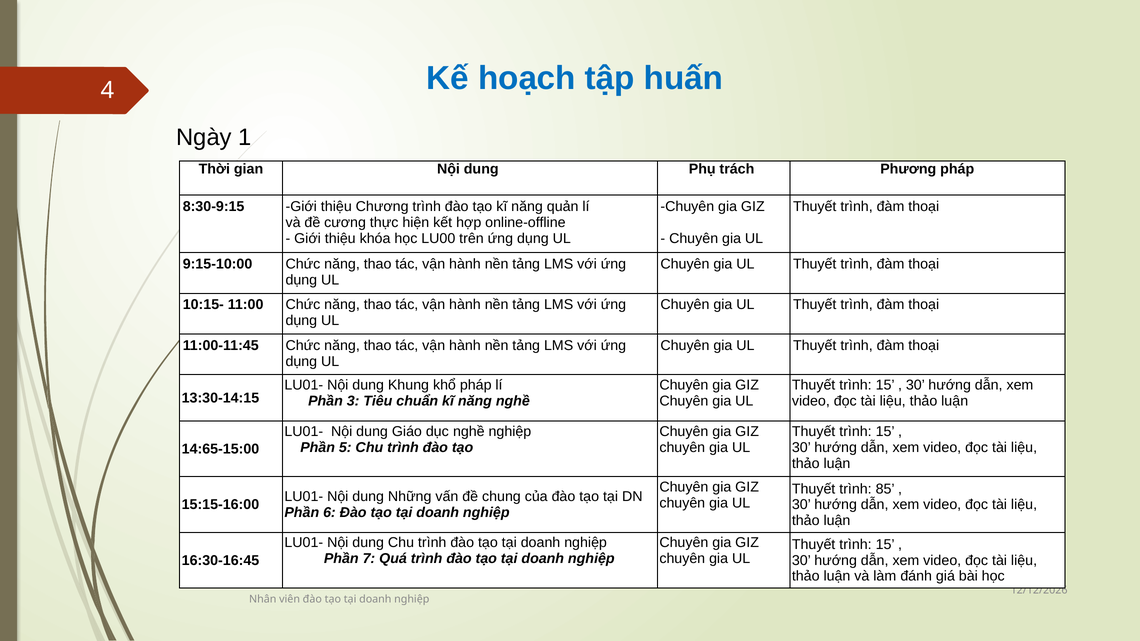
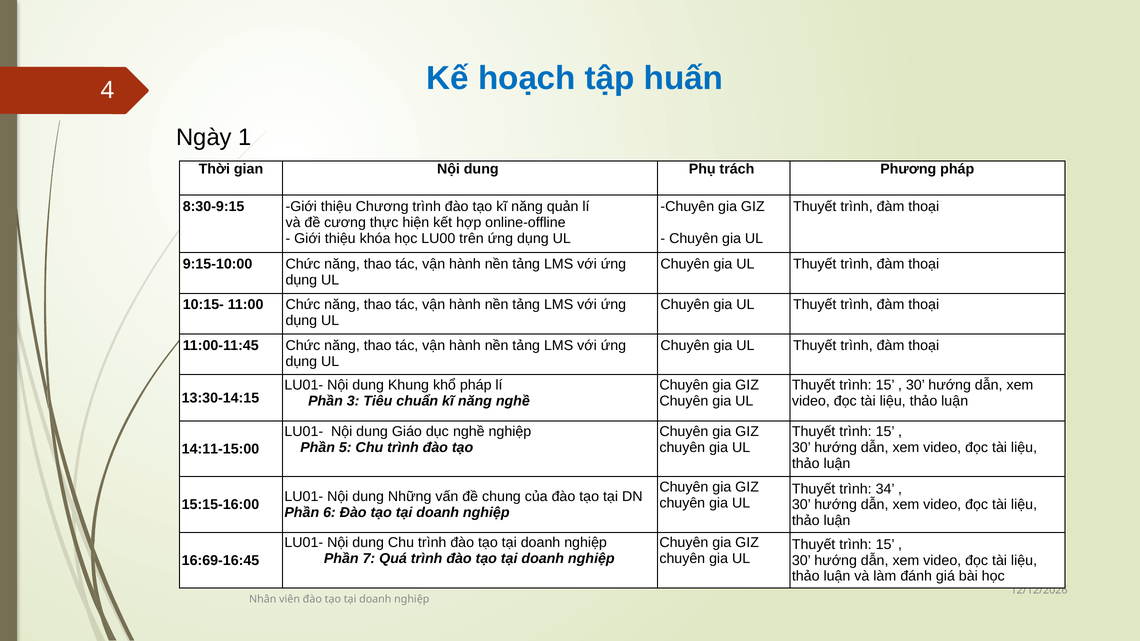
14:65-15:00: 14:65-15:00 -> 14:11-15:00 (220, 449)
85: 85 -> 34 (885, 489)
16:30-16:45: 16:30-16:45 -> 16:69-16:45 (220, 561)
